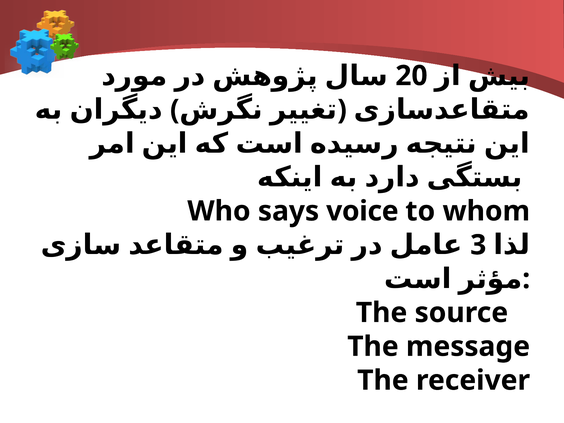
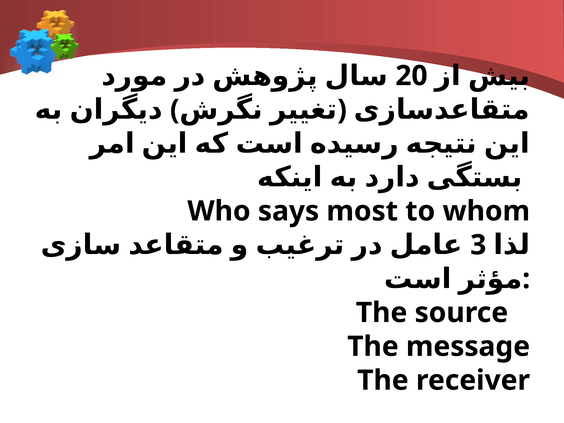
voice: voice -> most (362, 211)
